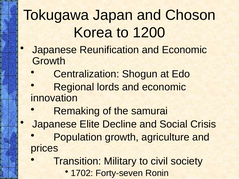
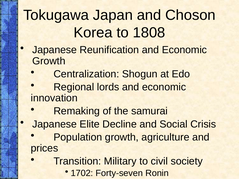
1200: 1200 -> 1808 (149, 33)
